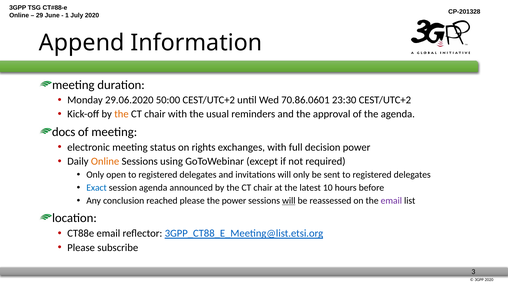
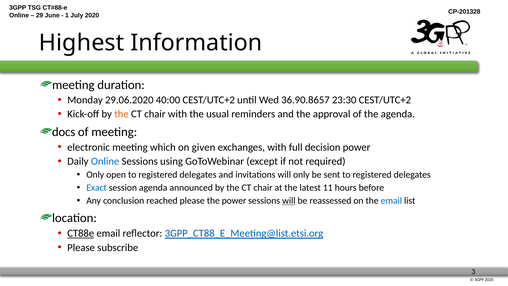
Append: Append -> Highest (82, 43)
50:00: 50:00 -> 40:00 (168, 100)
70.86.0601: 70.86.0601 -> 36.90.8657 (305, 100)
status: status -> which (163, 147)
rights: rights -> given (204, 147)
Online colour: orange -> blue (105, 161)
10: 10 -> 11 (328, 188)
email colour: purple -> blue (391, 201)
CT88e underline: none -> present (81, 233)
